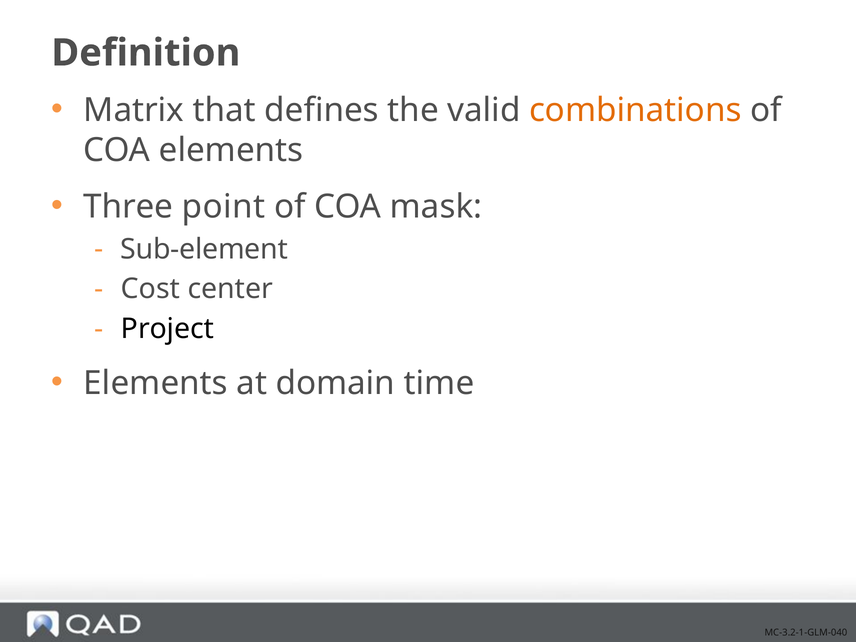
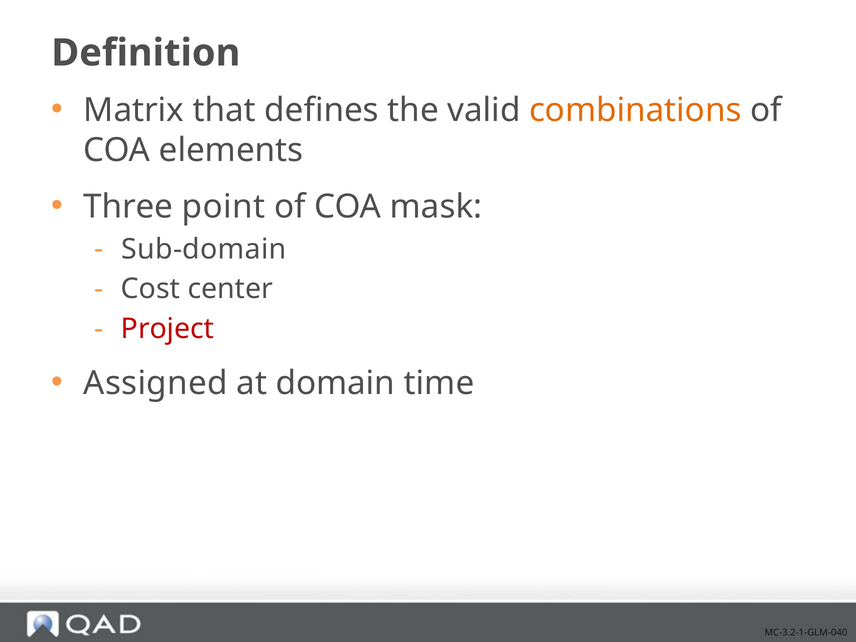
Sub-element: Sub-element -> Sub-domain (204, 249)
Project colour: black -> red (168, 329)
Elements: Elements -> Assigned (156, 383)
